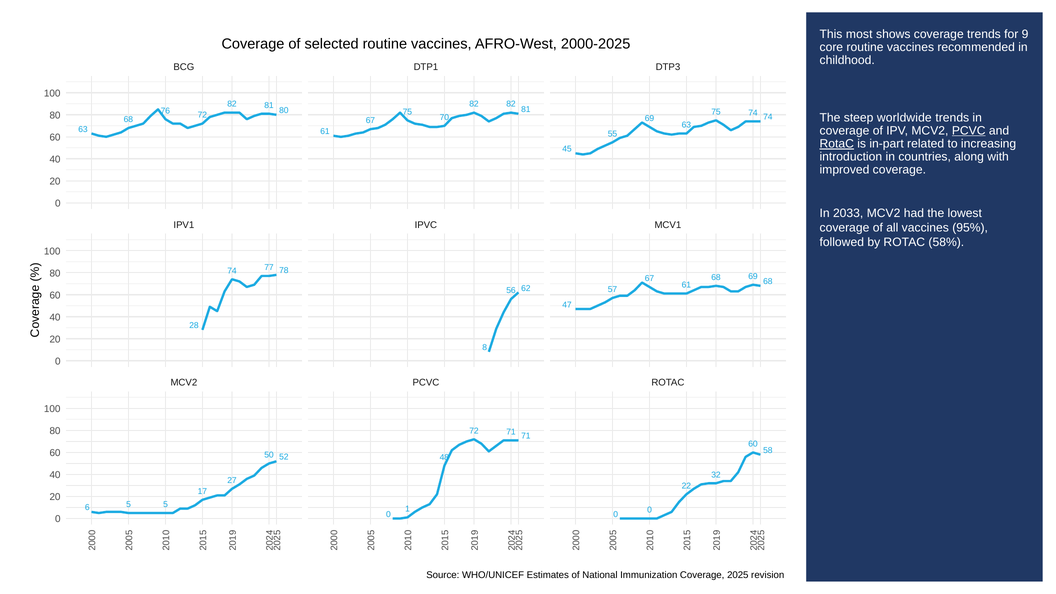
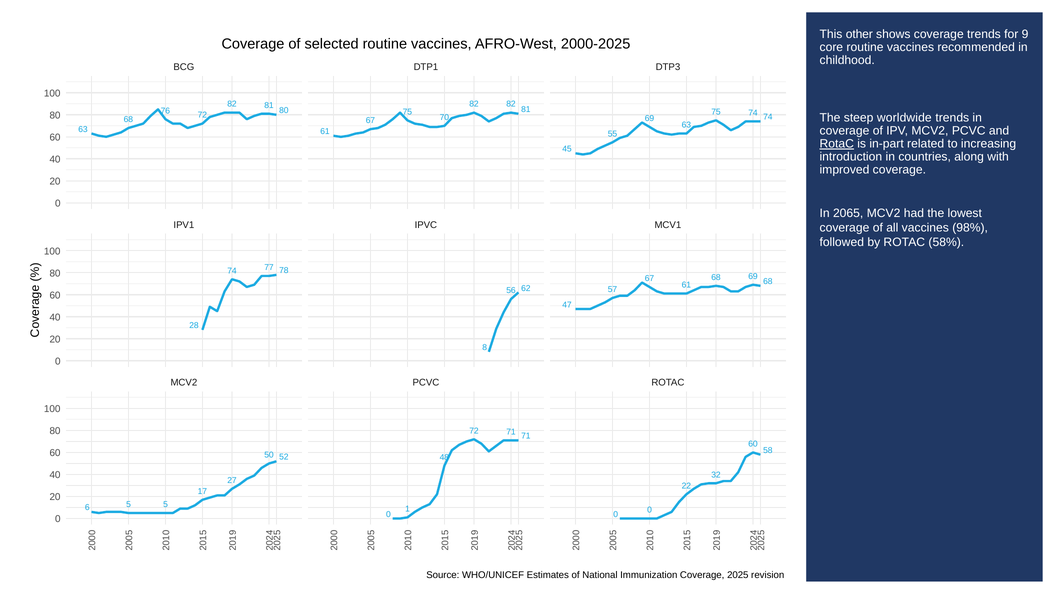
most: most -> other (859, 34)
PCVC underline: present -> none (969, 131)
2033: 2033 -> 2065 (848, 213)
95%: 95% -> 98% (970, 228)
